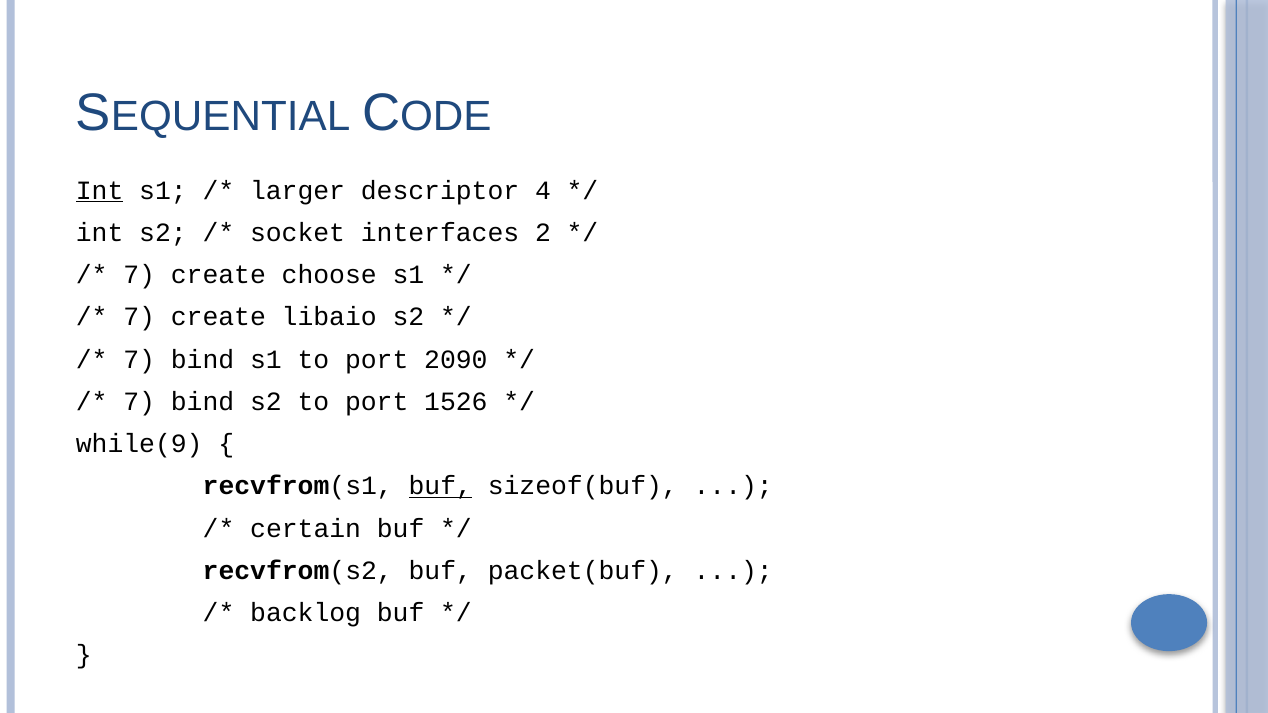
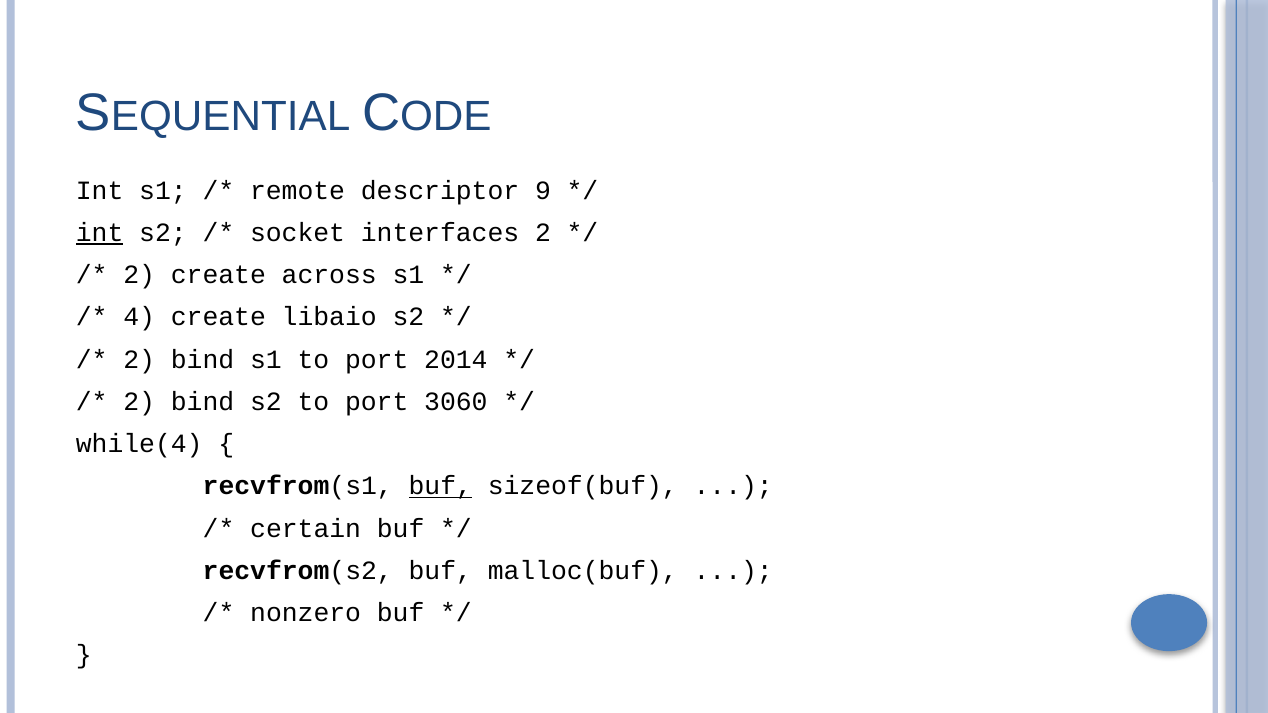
Int underline: present -> none (100, 190)
larger: larger -> remote (298, 190)
4: 4 -> 9 (543, 190)
int underline: none -> present (100, 233)
7: 7 -> 2 (139, 275)
choose: choose -> across (329, 275)
7: 7 -> 4 (139, 317)
7: 7 -> 2 (139, 360)
2090: 2090 -> 2014 (456, 360)
7: 7 -> 2 (139, 402)
1526: 1526 -> 3060 (456, 402)
while(9: while(9 -> while(4 (139, 444)
packet(buf: packet(buf -> malloc(buf (583, 571)
backlog: backlog -> nonzero (306, 613)
